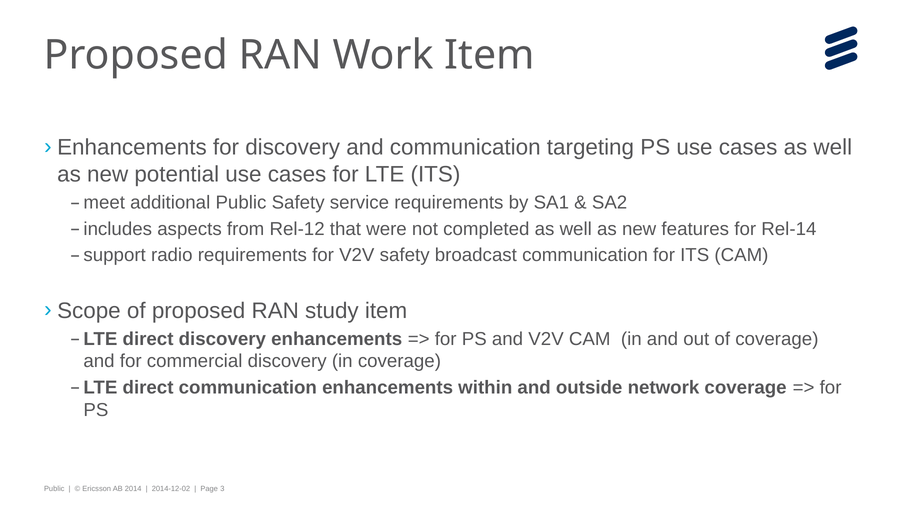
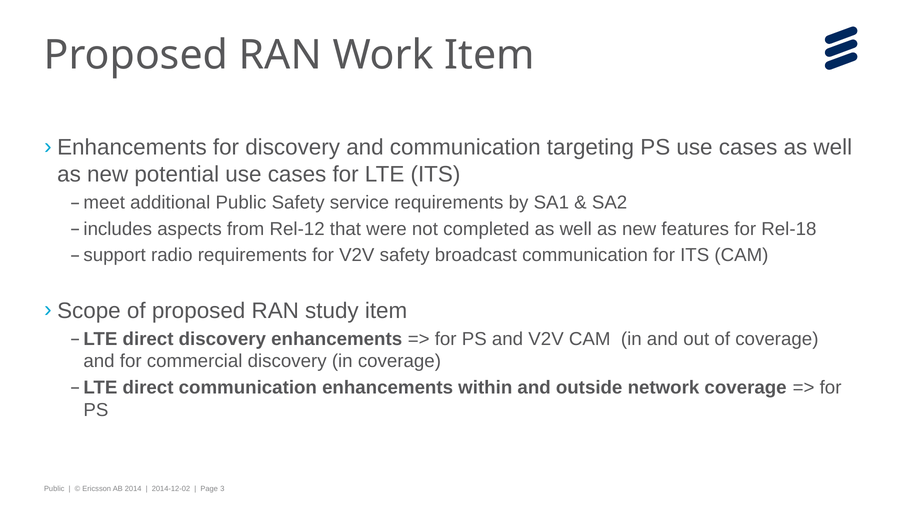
Rel-14: Rel-14 -> Rel-18 (789, 229)
